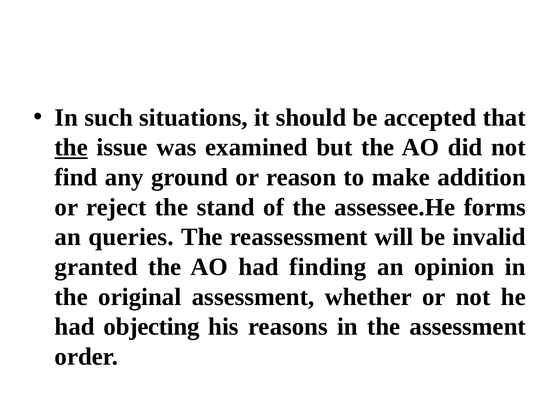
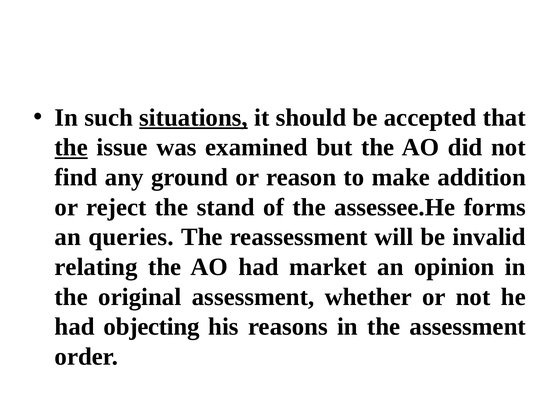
situations underline: none -> present (194, 117)
granted: granted -> relating (96, 267)
finding: finding -> market (328, 267)
